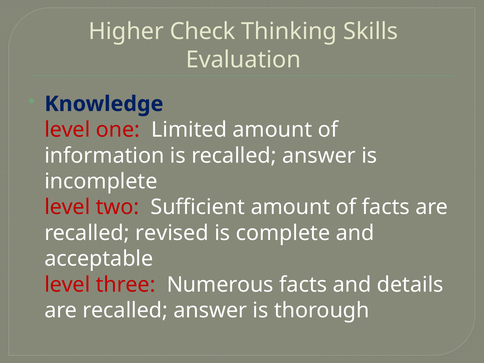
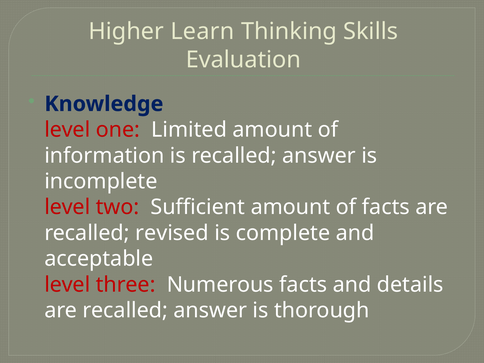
Check: Check -> Learn (202, 32)
